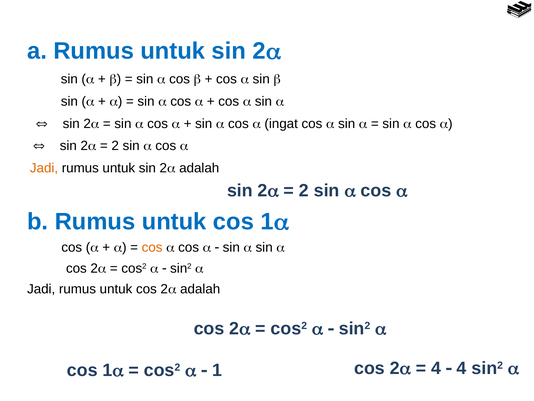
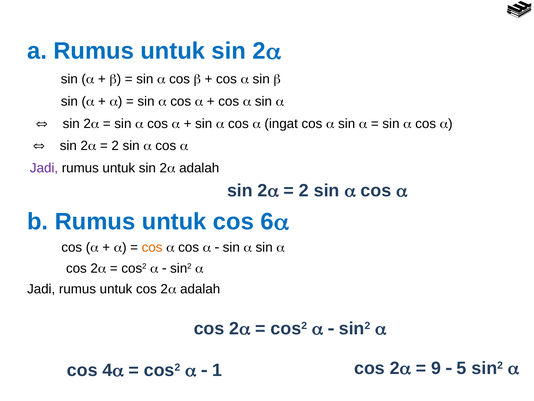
Jadi colour: orange -> purple (44, 168)
untuk cos 1: 1 -> 6 (267, 221)
4: 4 -> 9 (436, 368)
4: 4 -> 5 (462, 368)
1: 1 -> 4 (107, 370)
